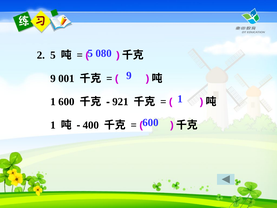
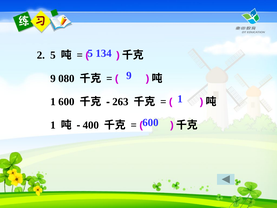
080: 080 -> 134 (104, 53)
001: 001 -> 080 (66, 78)
921: 921 -> 263 (120, 102)
